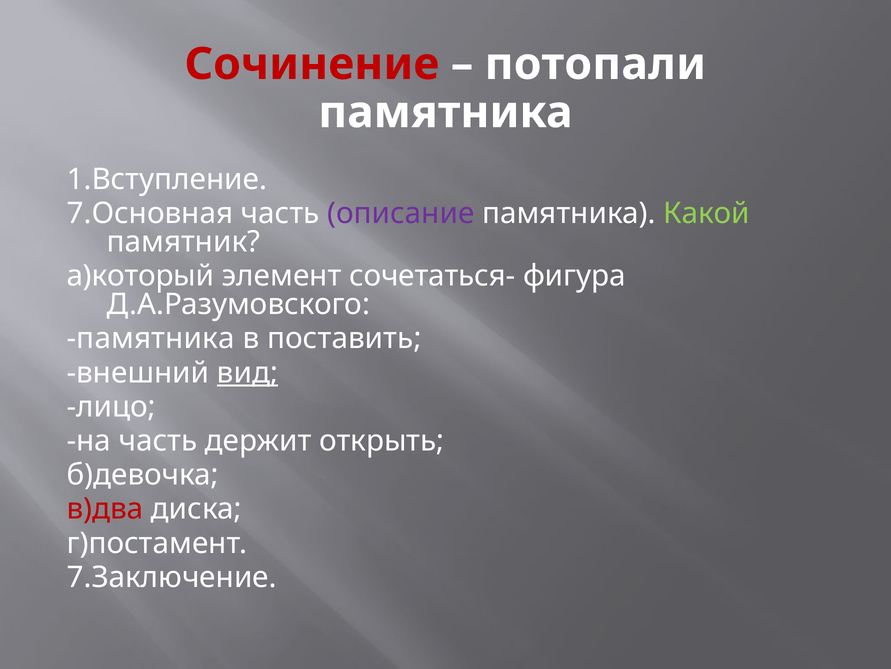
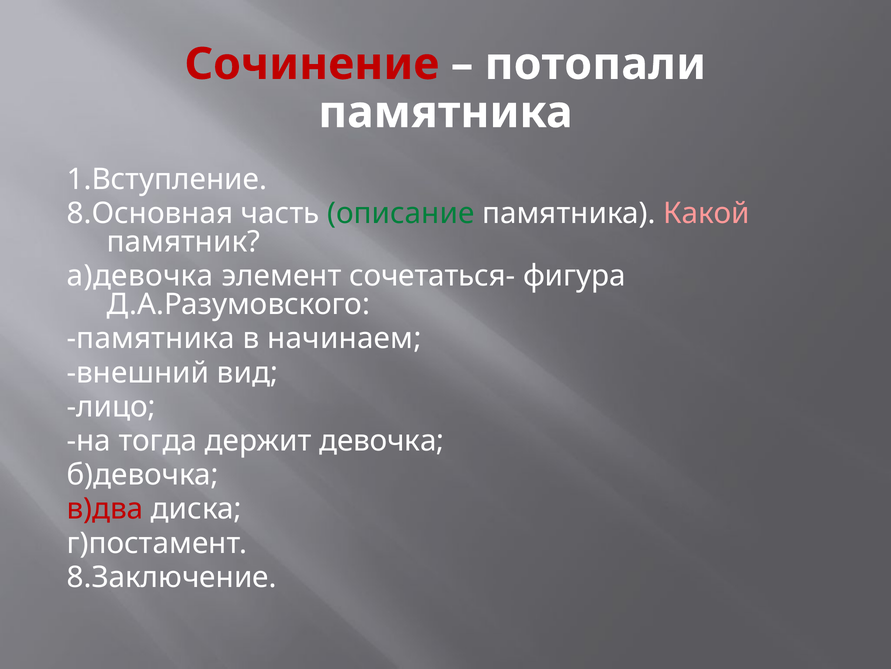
7.Основная: 7.Основная -> 8.Основная (150, 213)
описание colour: purple -> green (401, 213)
Какой colour: light green -> pink (706, 213)
а)который: а)который -> а)девочка (140, 276)
поставить: поставить -> начинаем (344, 338)
вид underline: present -> none (248, 372)
на часть: часть -> тогда (158, 440)
открыть: открыть -> девочка (382, 440)
7.Заключение: 7.Заключение -> 8.Заключение (172, 577)
